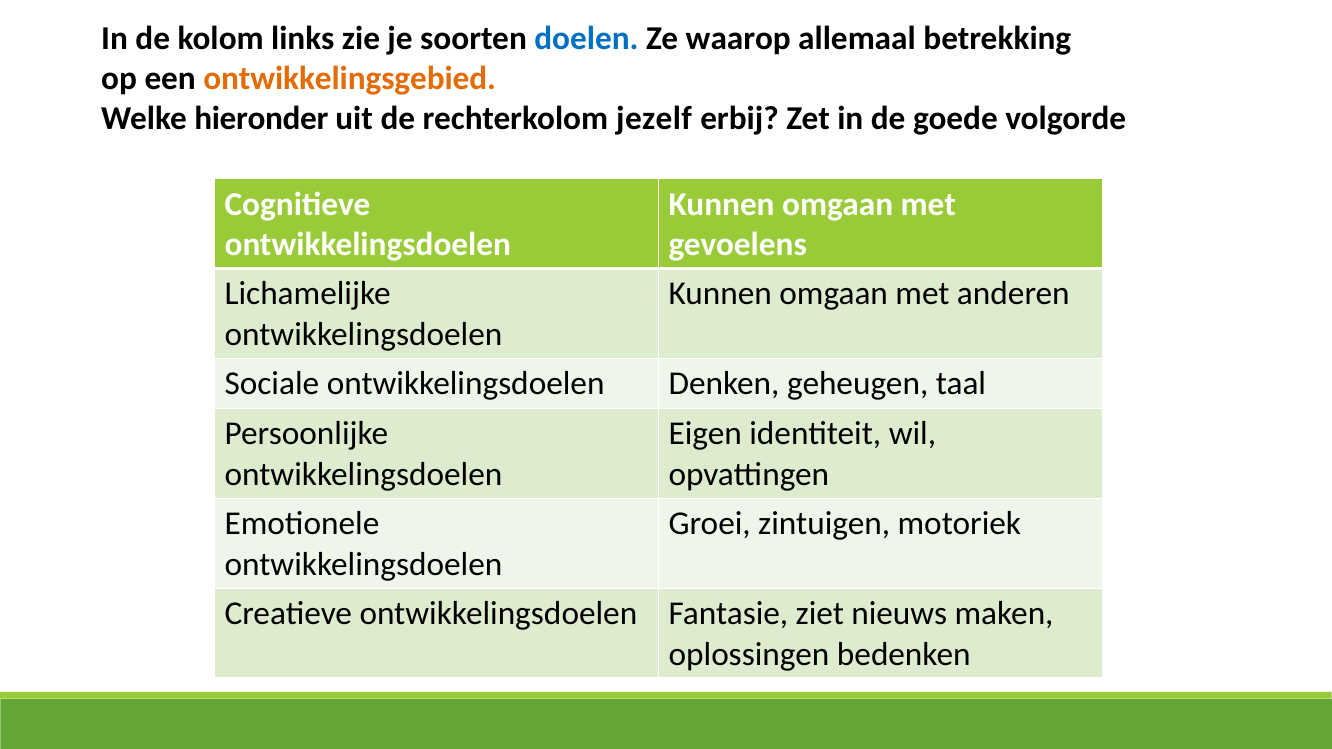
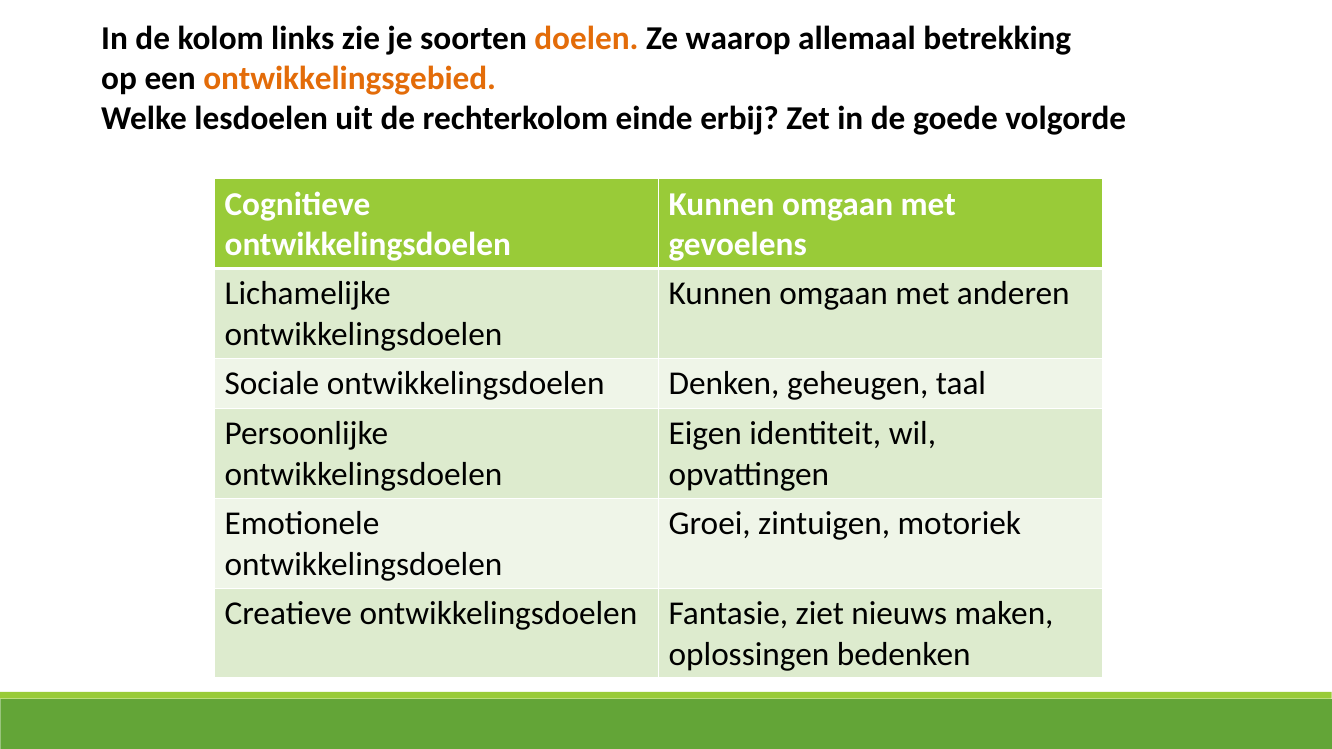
doelen colour: blue -> orange (586, 39)
hieronder: hieronder -> lesdoelen (261, 119)
jezelf: jezelf -> einde (654, 119)
